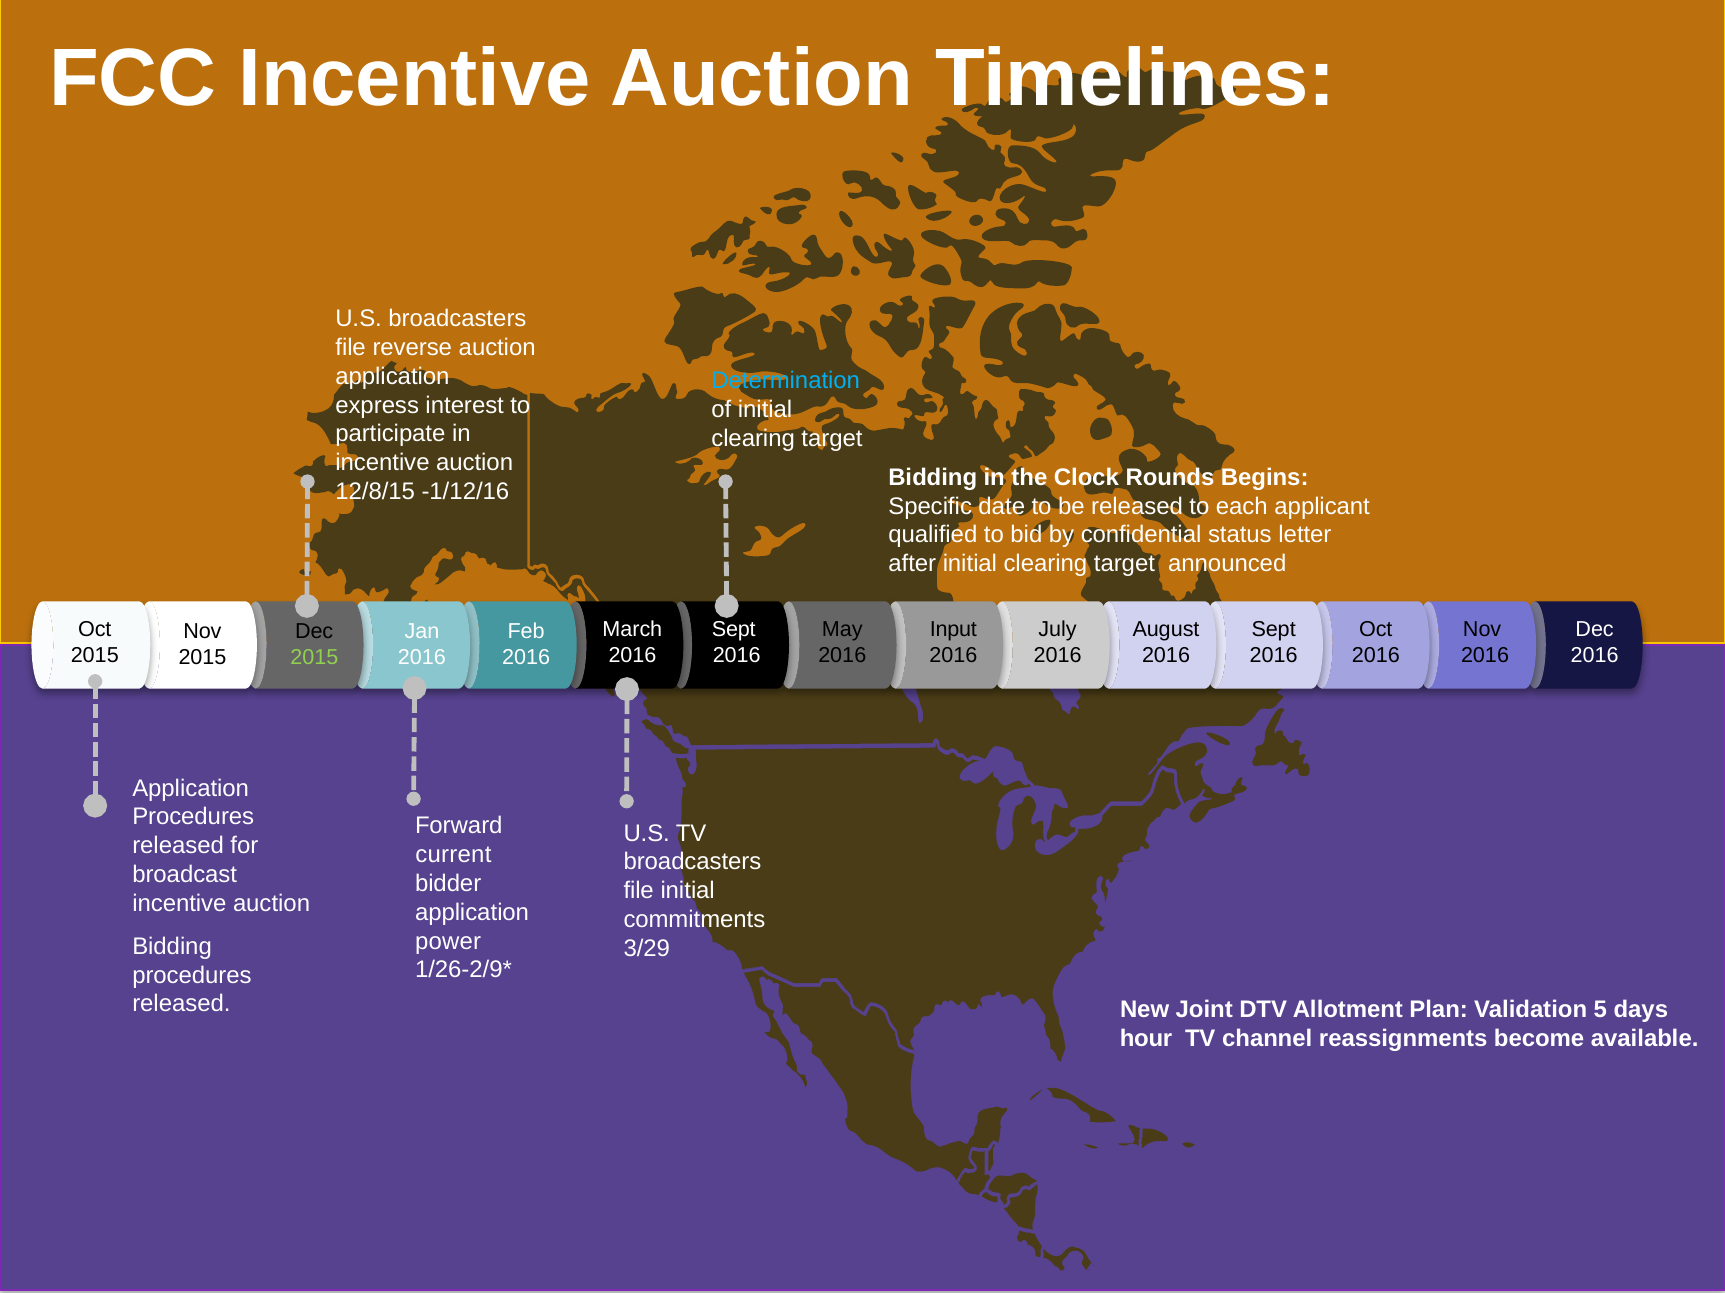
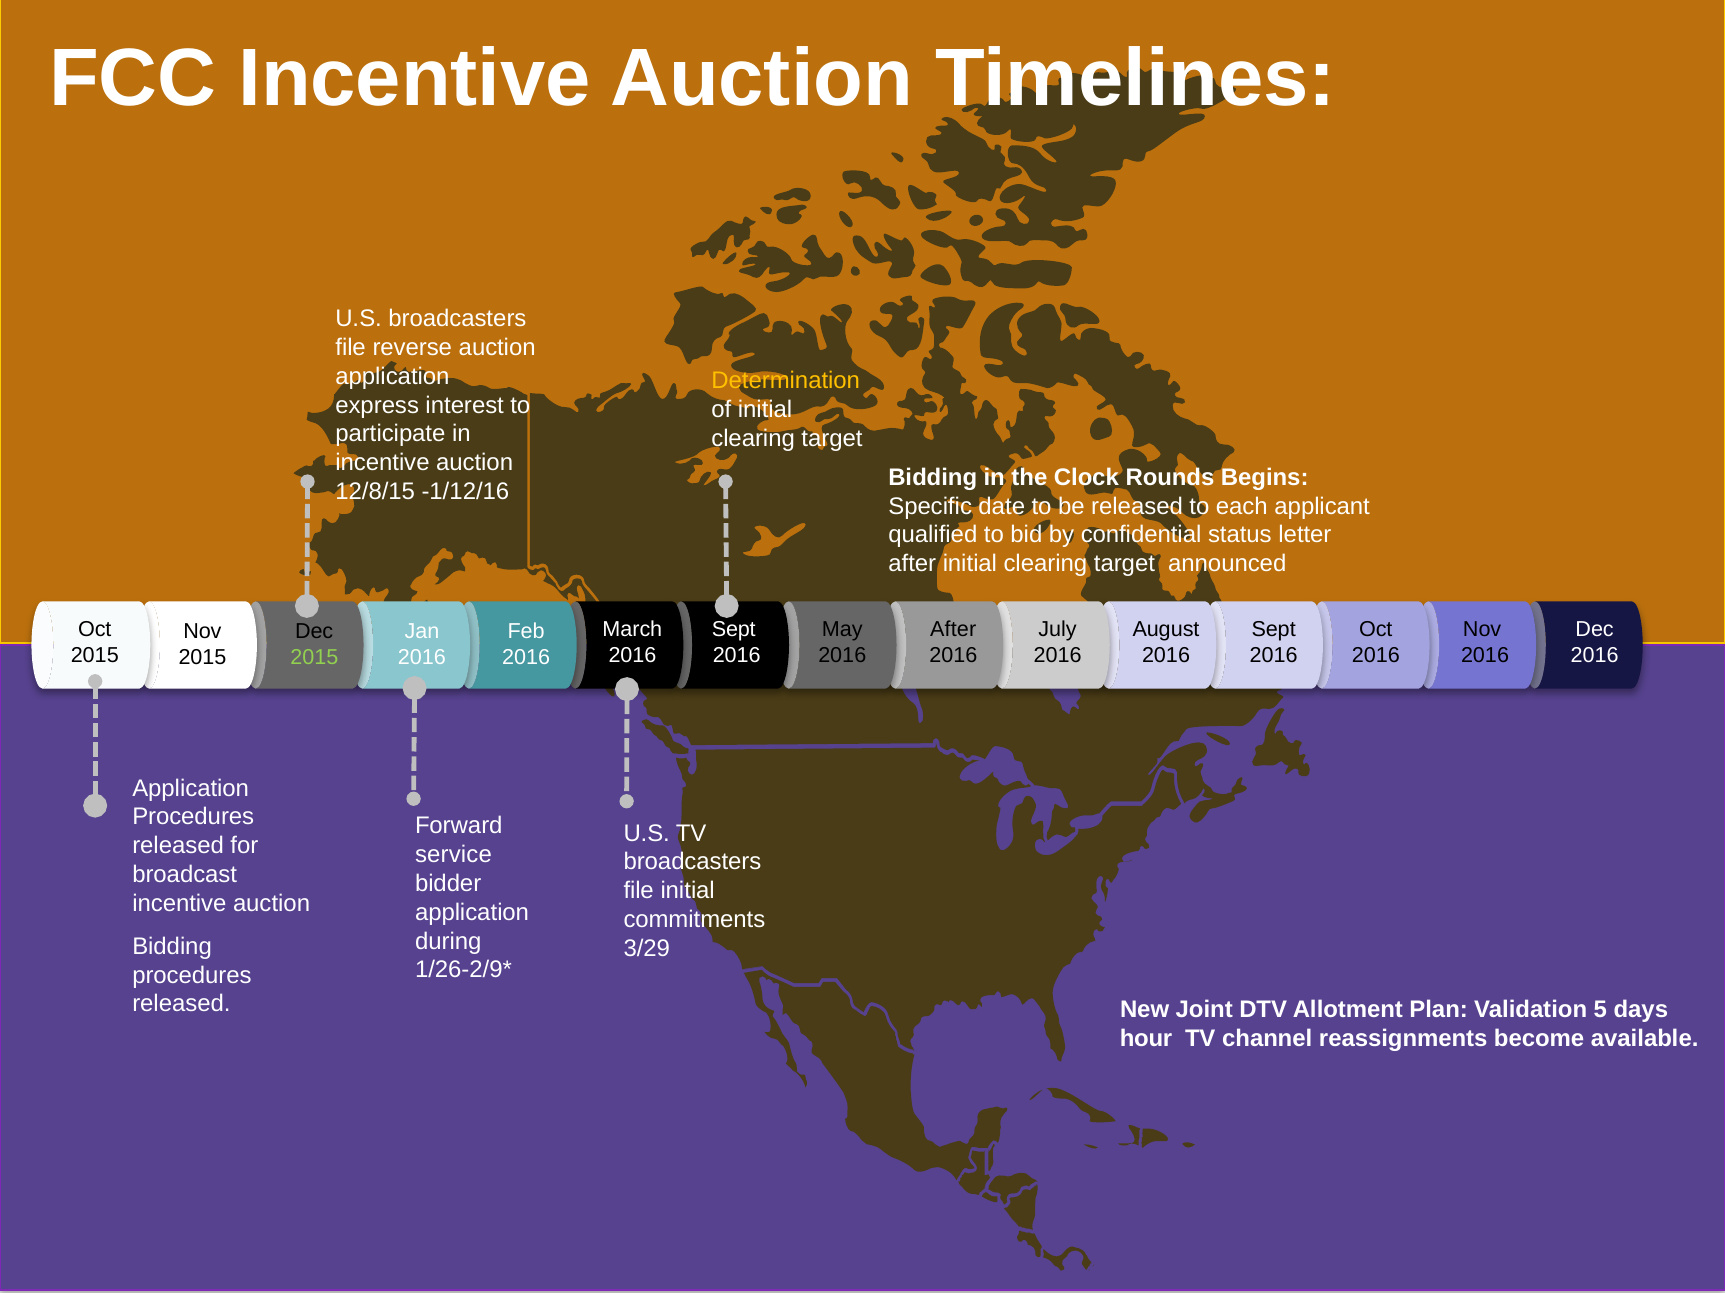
Determination colour: light blue -> yellow (786, 381)
Input: Input -> After (953, 630)
current: current -> service (453, 855)
power: power -> during (448, 942)
